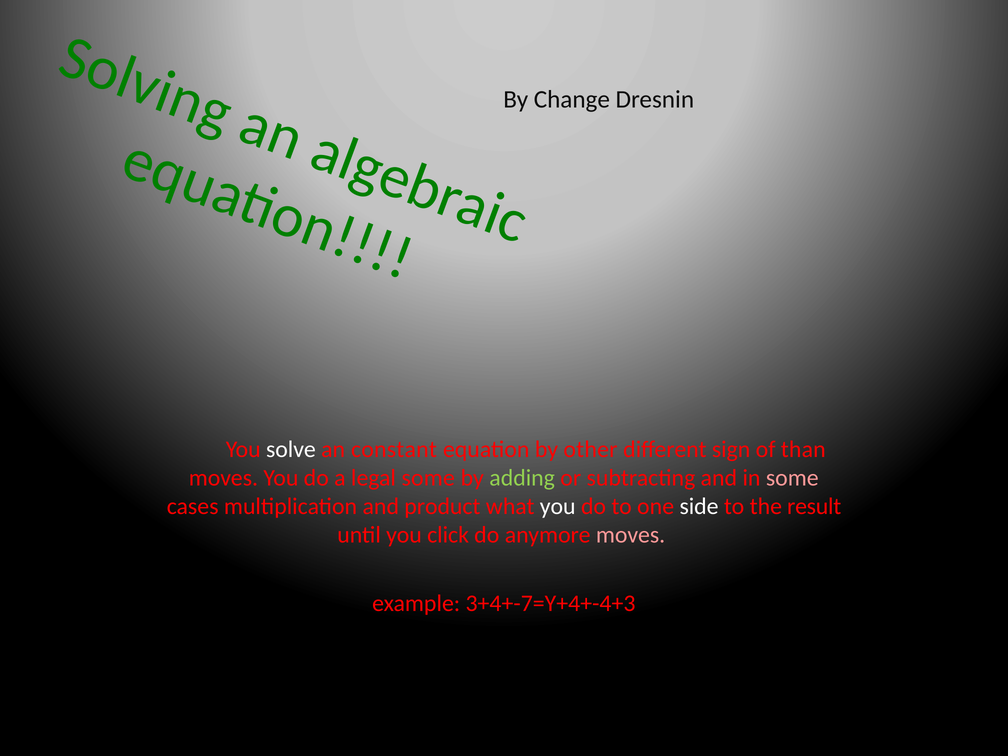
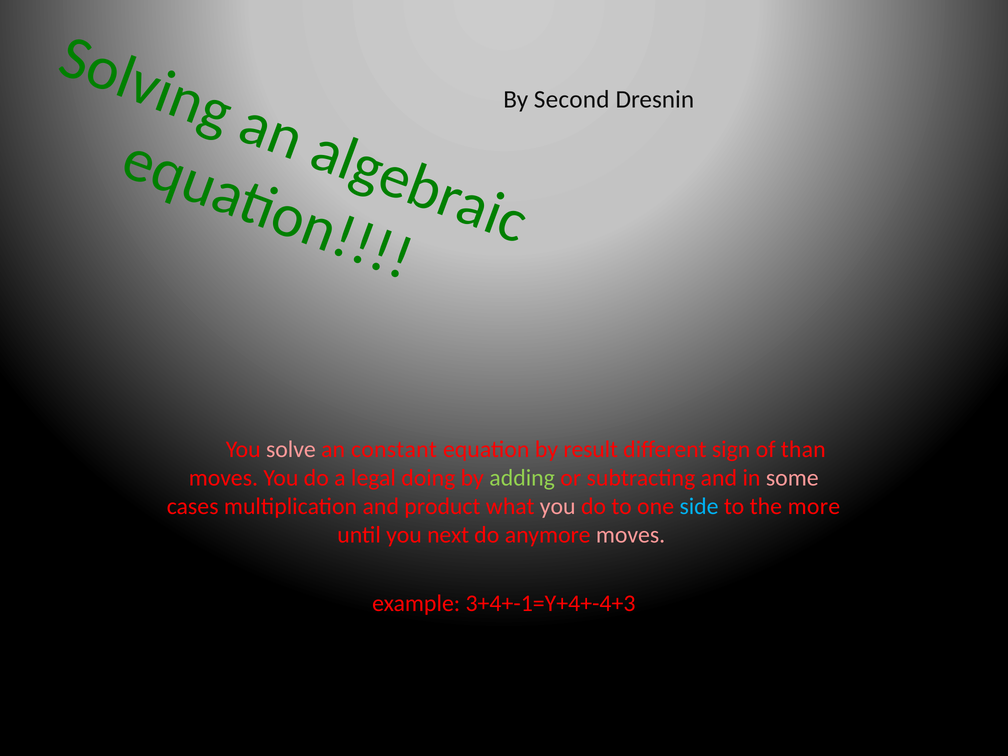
Change: Change -> Second (572, 100)
solve colour: white -> pink (291, 449)
other: other -> result (591, 449)
legal some: some -> doing (428, 478)
you colour: white -> pink (558, 507)
side colour: white -> light blue (699, 507)
result: result -> more (814, 507)
click: click -> next (448, 535)
3+4+-7=Y+4+-4+3: 3+4+-7=Y+4+-4+3 -> 3+4+-1=Y+4+-4+3 (551, 603)
